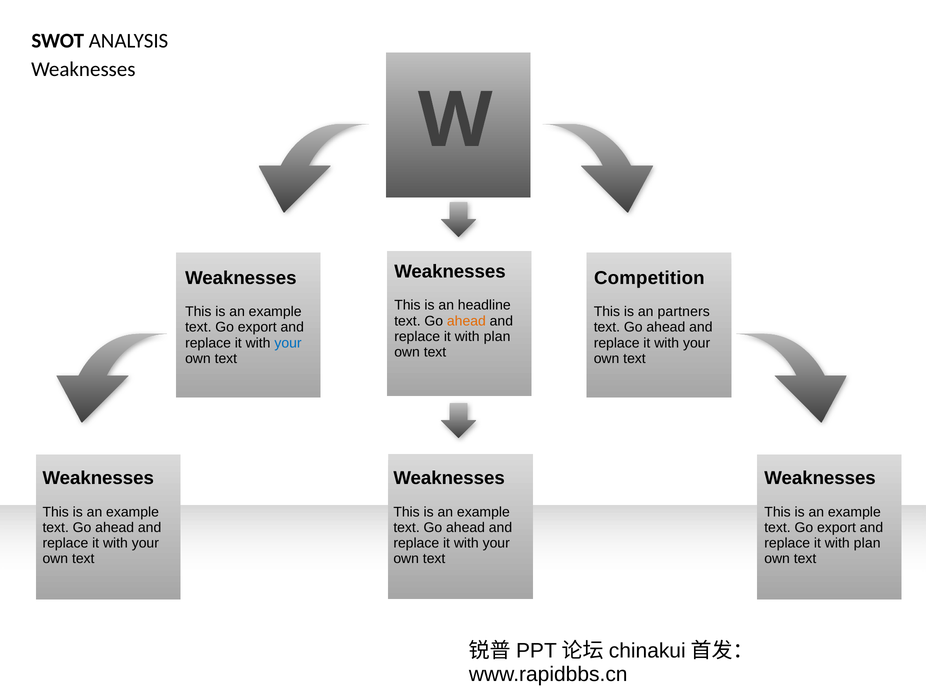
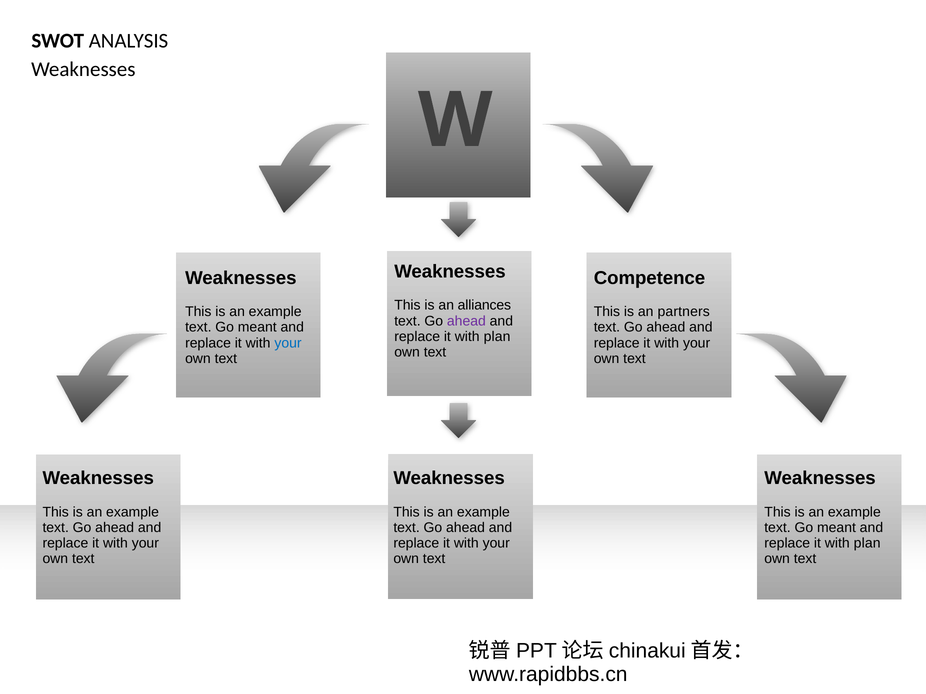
Competition: Competition -> Competence (649, 278)
headline: headline -> alliances (484, 306)
ahead colour: orange -> purple (466, 321)
export: export -> meant (257, 328)
export: export -> meant (836, 528)
